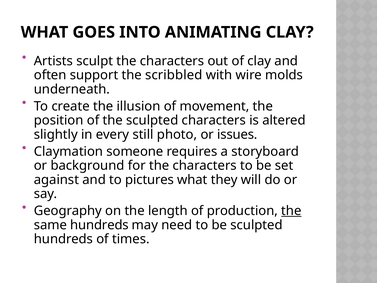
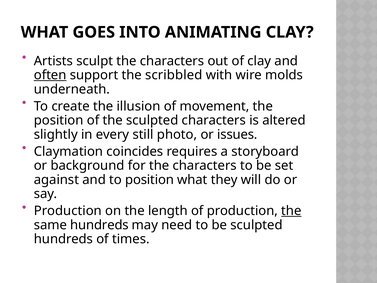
often underline: none -> present (50, 75)
someone: someone -> coincides (135, 151)
to pictures: pictures -> position (150, 180)
Geography: Geography -> Production (68, 211)
